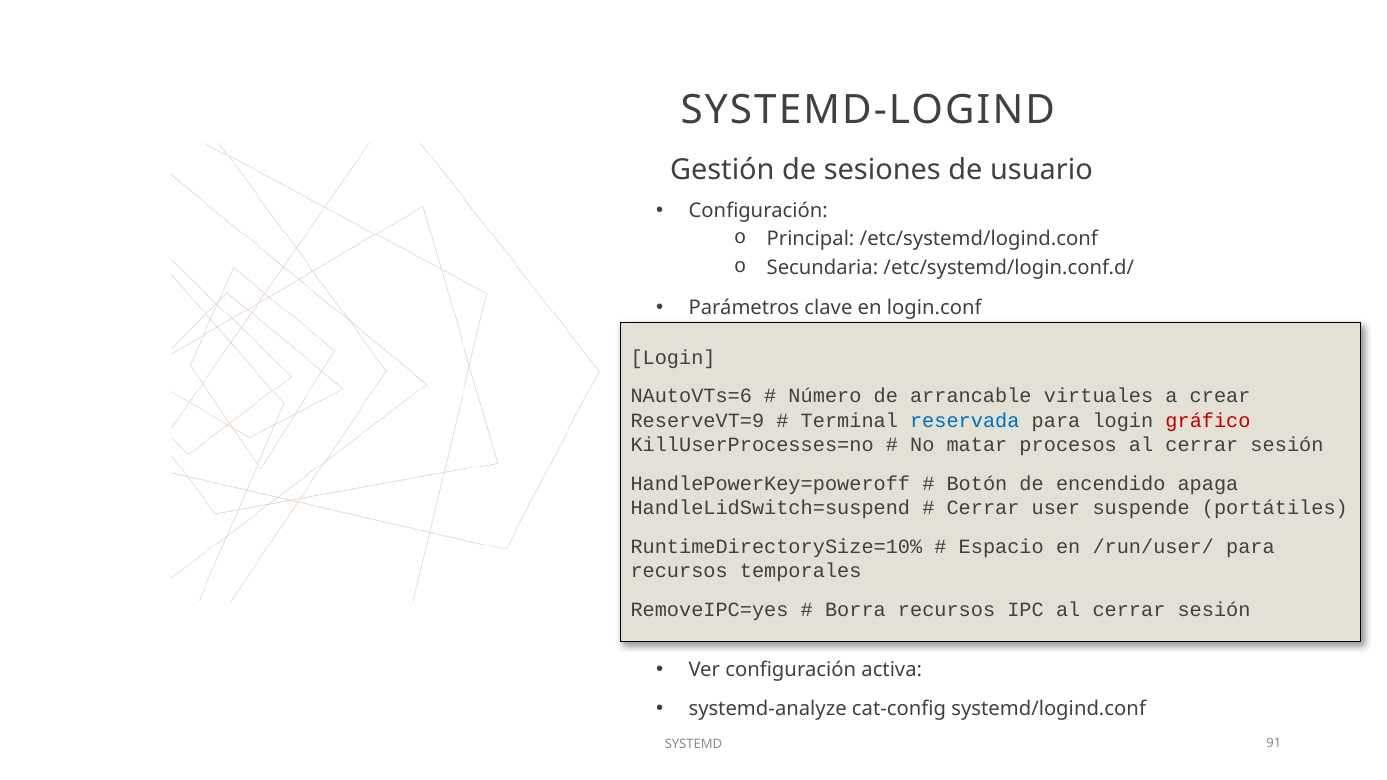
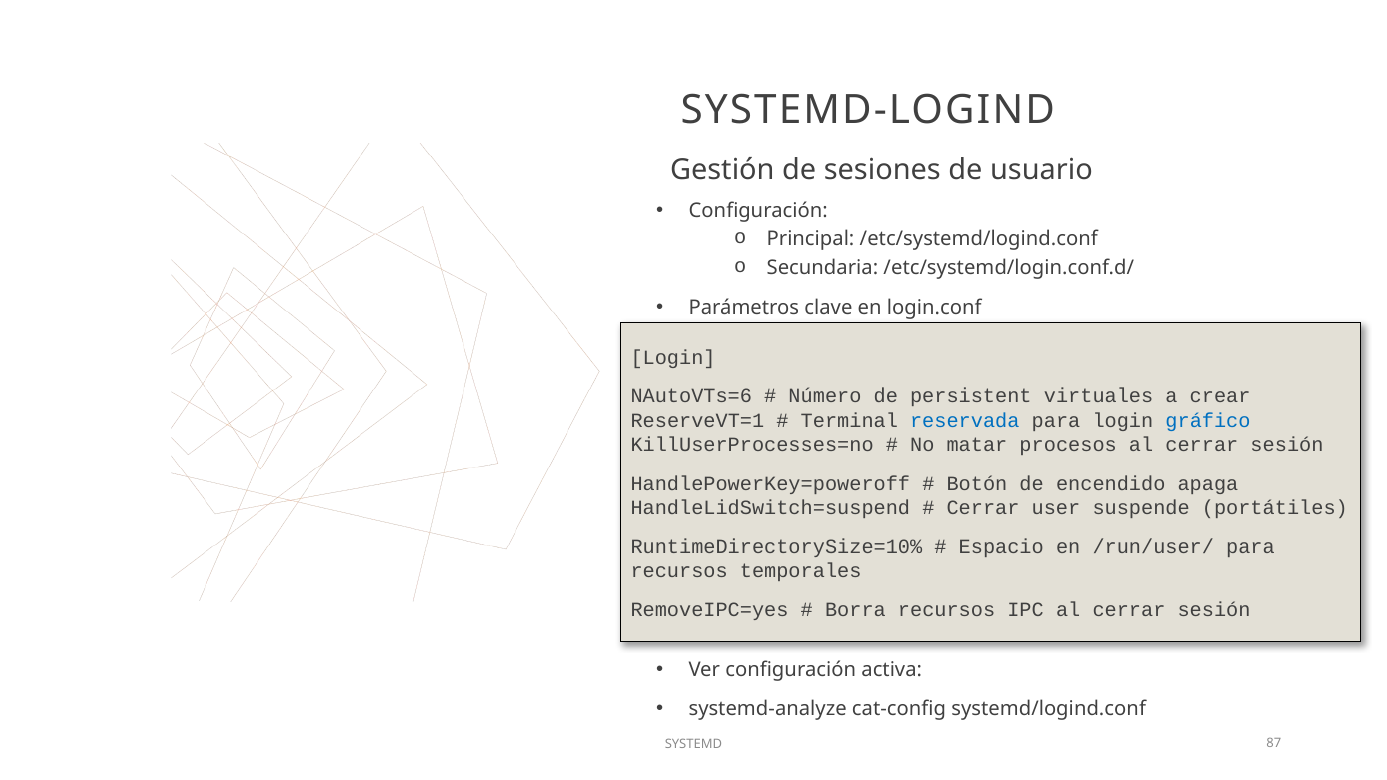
arrancable: arrancable -> persistent (971, 396)
ReserveVT=9: ReserveVT=9 -> ReserveVT=1 (697, 421)
gráfico colour: red -> blue (1208, 421)
91: 91 -> 87 (1274, 744)
